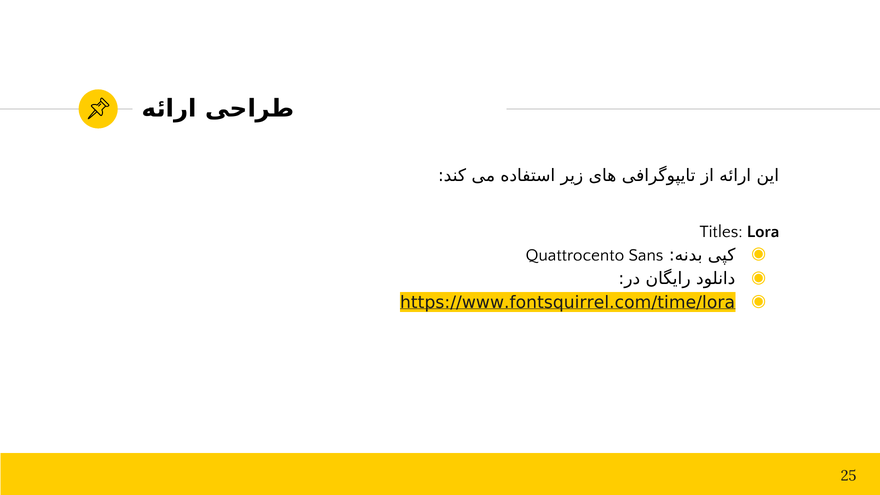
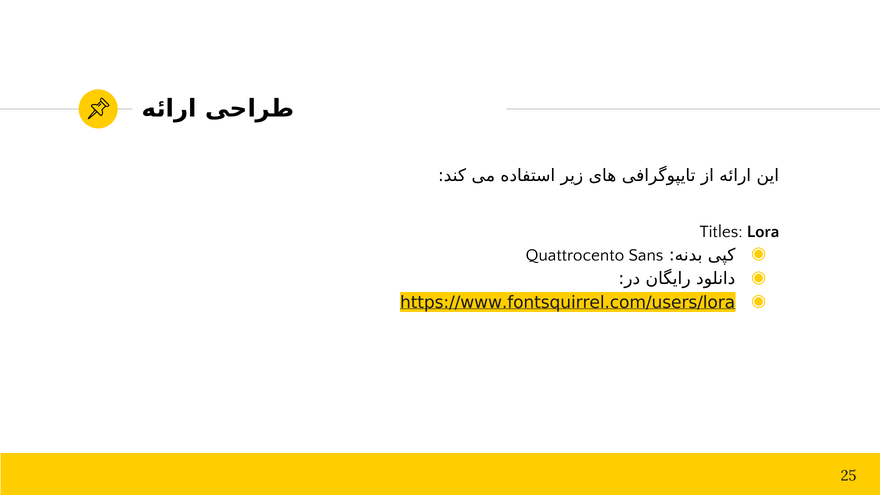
https://www.fontsquirrel.com/time/lora: https://www.fontsquirrel.com/time/lora -> https://www.fontsquirrel.com/users/lora (568, 302)
